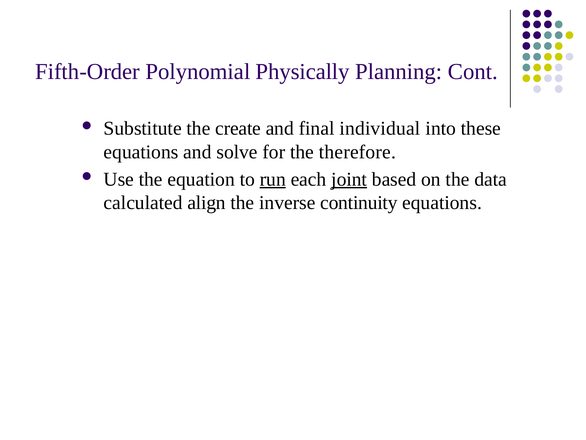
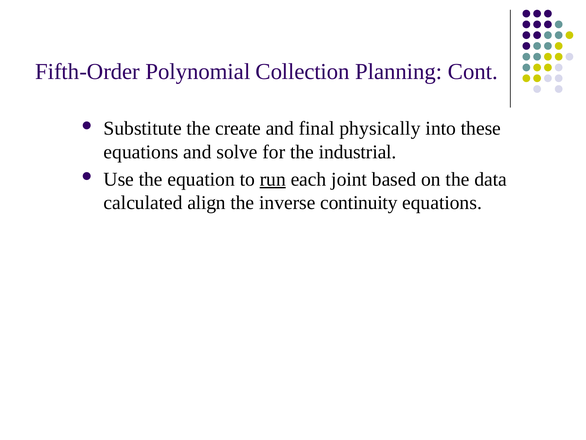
Physically: Physically -> Collection (303, 71)
individual: individual -> physically (380, 128)
therefore: therefore -> industrial (358, 152)
joint underline: present -> none (349, 179)
